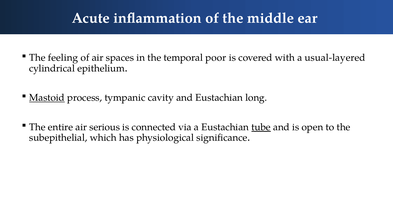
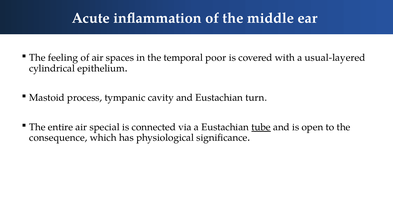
Mastoid underline: present -> none (47, 98)
long: long -> turn (256, 98)
serious: serious -> special (105, 127)
subepithelial: subepithelial -> consequence (58, 138)
